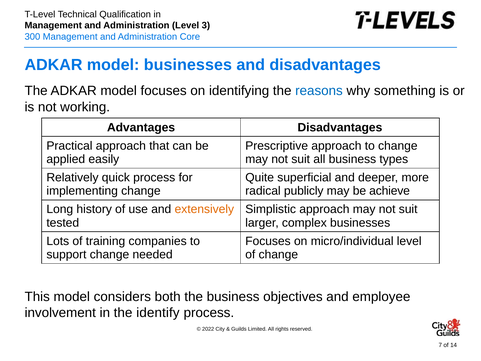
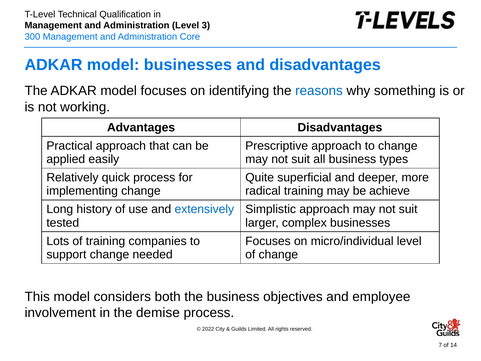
radical publicly: publicly -> training (304, 191)
extensively colour: orange -> blue (204, 209)
identify: identify -> demise (158, 313)
